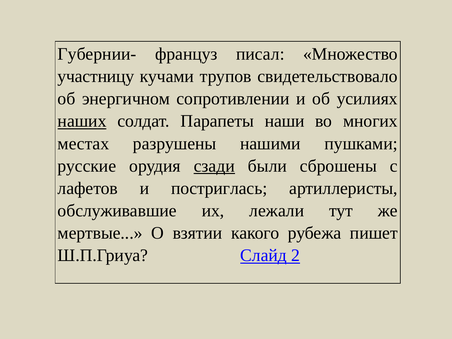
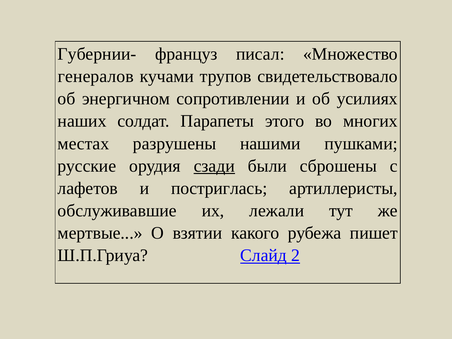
участницу: участницу -> генералов (96, 76)
наших underline: present -> none (82, 121)
наши: наши -> этого (285, 121)
